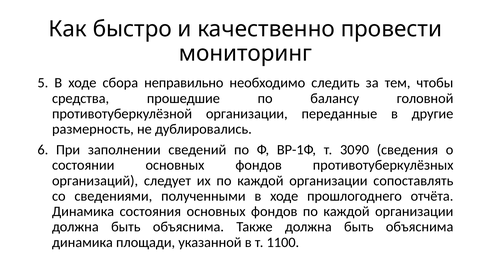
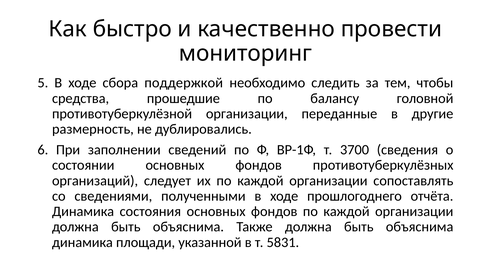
неправильно: неправильно -> поддержкой (184, 83)
3090: 3090 -> 3700 (355, 150)
1100: 1100 -> 5831 (283, 243)
